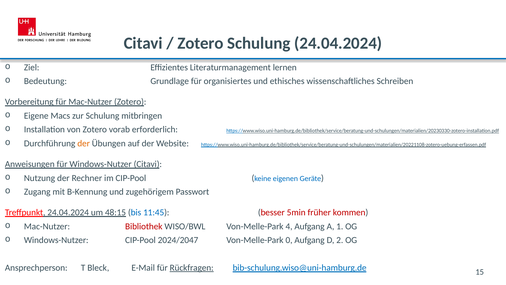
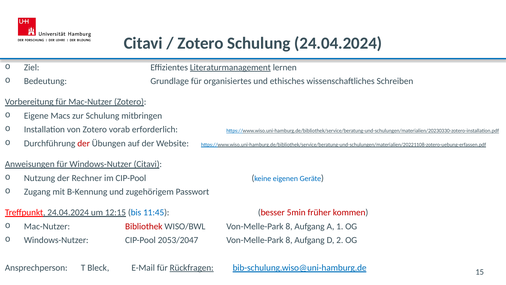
Literaturmanagement underline: none -> present (230, 67)
der colour: orange -> red (84, 143)
48:15: 48:15 -> 12:15 (116, 212)
WISO/BWL Von-Melle-Park 4: 4 -> 8 (289, 226)
2024/2047: 2024/2047 -> 2053/2047 (178, 240)
0: 0 -> 8 (289, 240)
